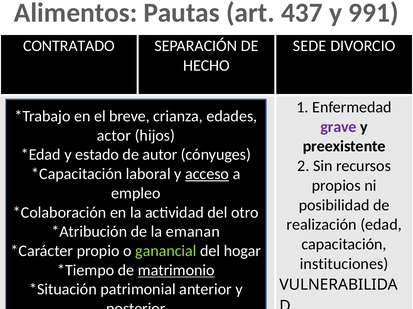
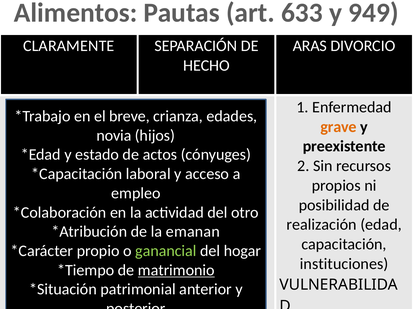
437: 437 -> 633 (302, 13)
991: 991 -> 949 (373, 13)
CONTRATADO: CONTRATADO -> CLARAMENTE (69, 46)
SEDE: SEDE -> ARAS (310, 46)
grave colour: purple -> orange (339, 127)
actor: actor -> novia (114, 136)
autor: autor -> actos (160, 155)
acceso underline: present -> none (207, 174)
